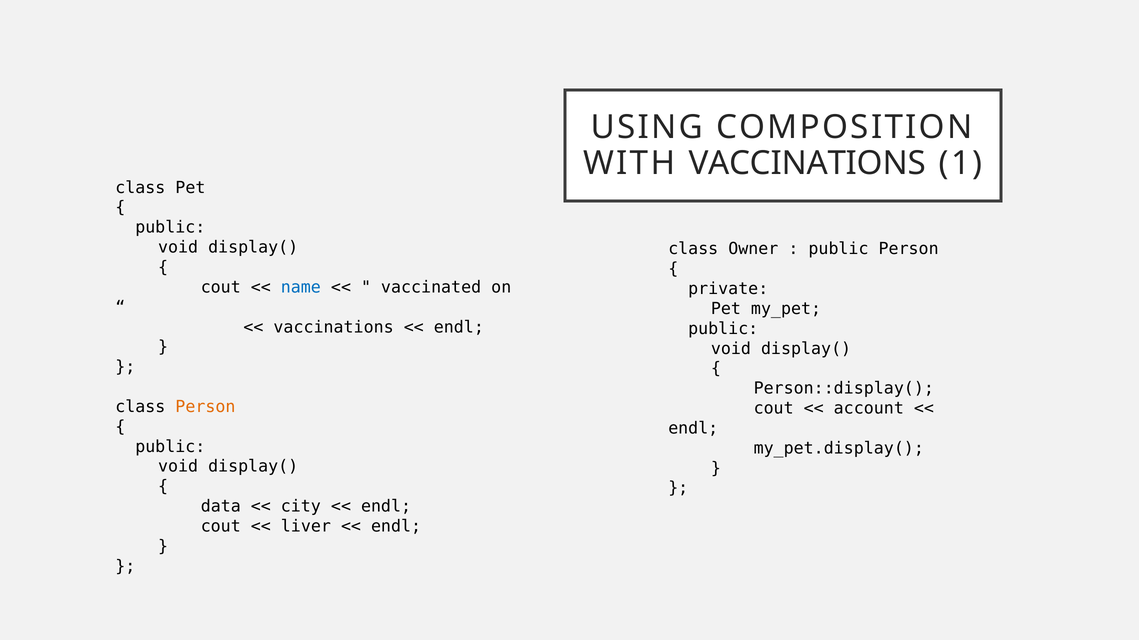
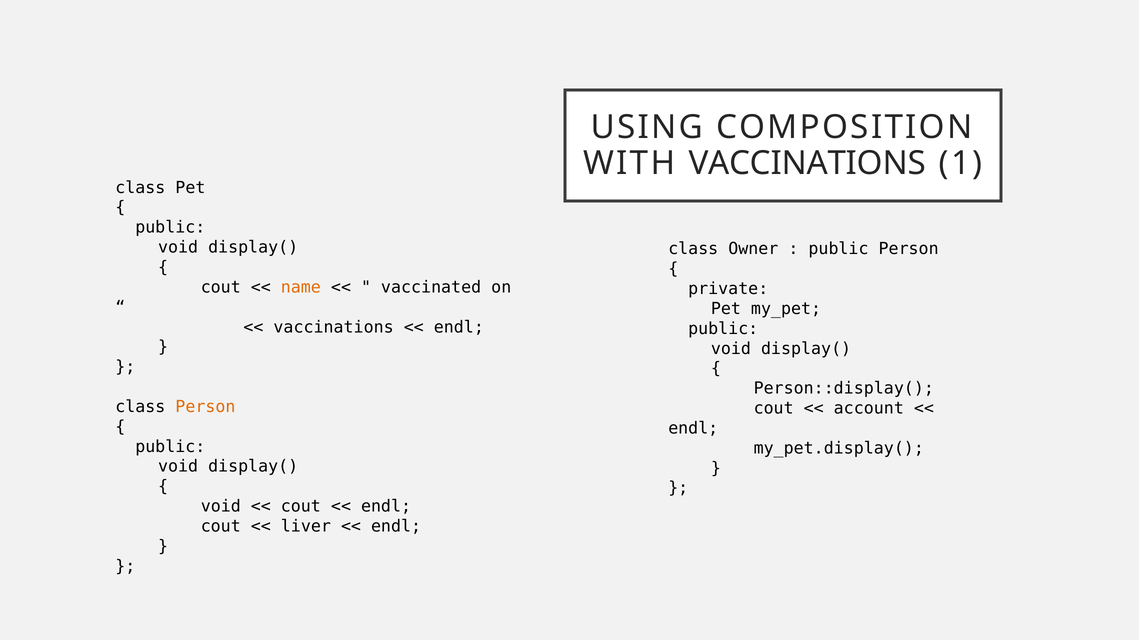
name colour: blue -> orange (301, 288)
data: data -> void (221, 507)
city: city -> cout (301, 507)
